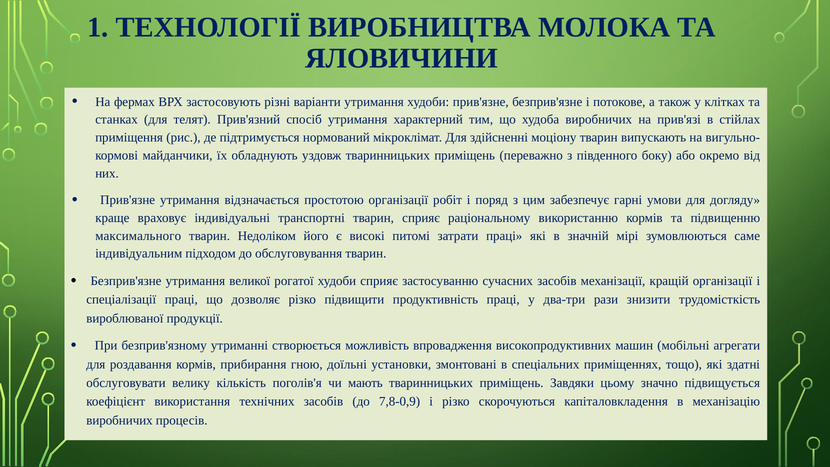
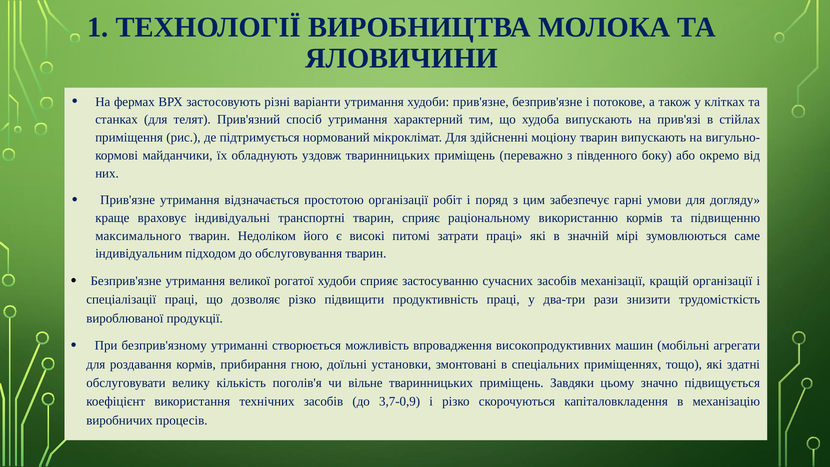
худоба виробничих: виробничих -> випускають (599, 120)
мають: мають -> вільне (365, 383)
7,8-0,9: 7,8-0,9 -> 3,7-0,9 (400, 402)
